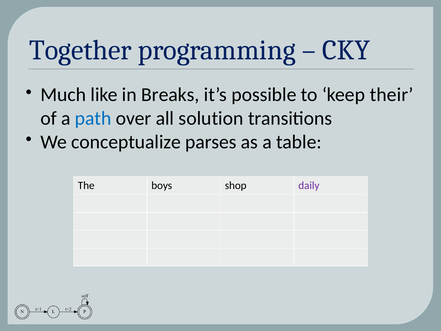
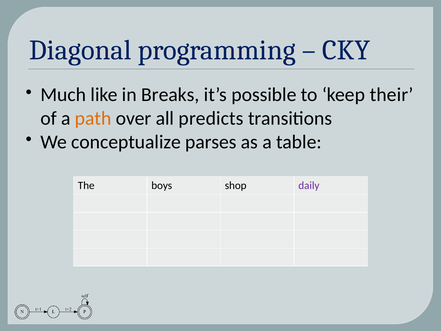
Together: Together -> Diagonal (80, 50)
path colour: blue -> orange (93, 118)
solution: solution -> predicts (211, 118)
